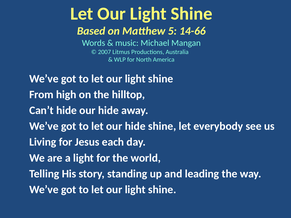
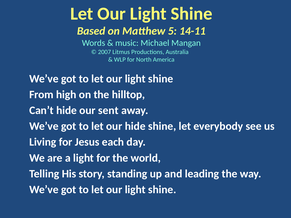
14-66: 14-66 -> 14-11 (192, 31)
hide our hide: hide -> sent (108, 110)
